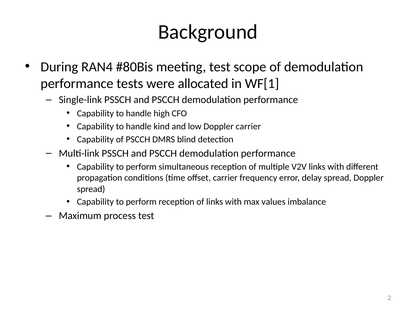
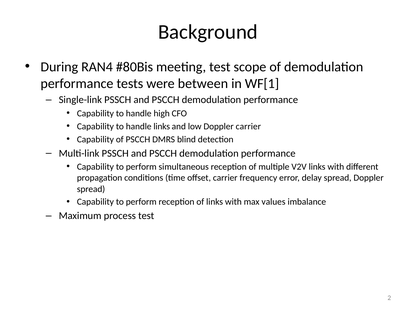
allocated: allocated -> between (203, 83)
handle kind: kind -> links (162, 126)
